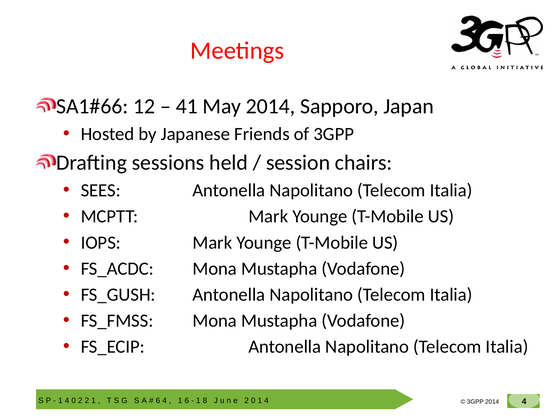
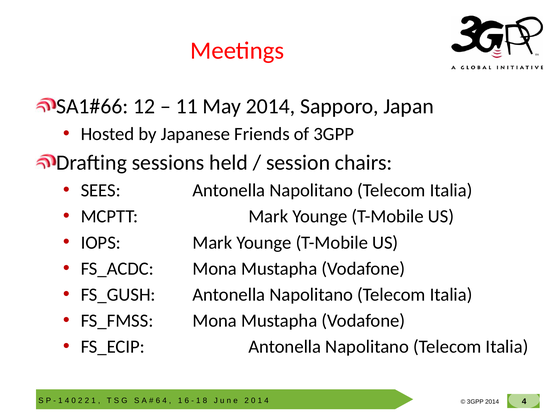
41: 41 -> 11 (187, 106)
